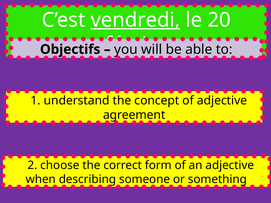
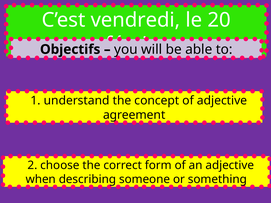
vendredi underline: present -> none (135, 20)
